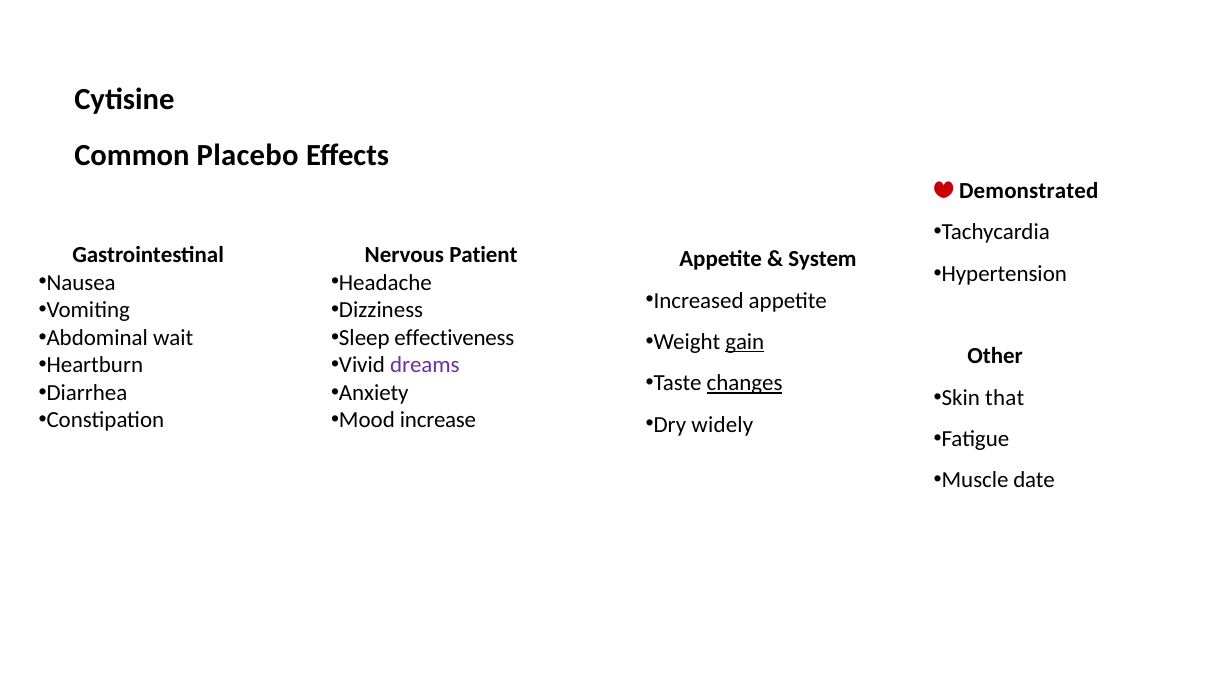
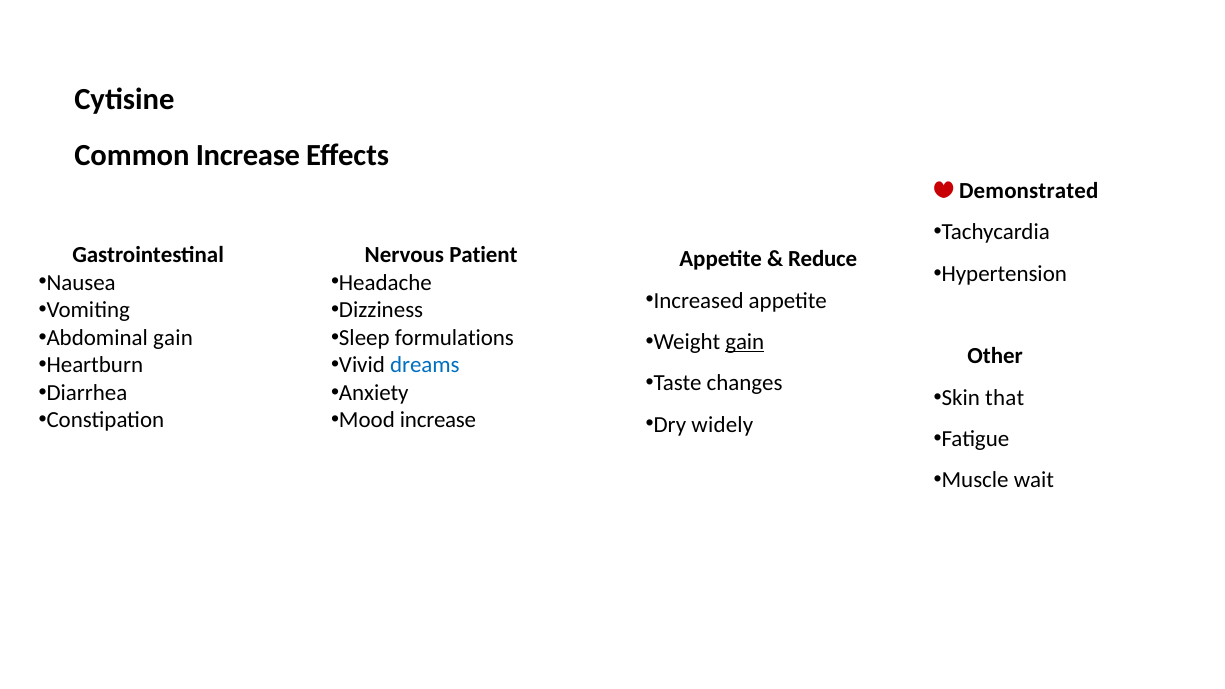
Common Placebo: Placebo -> Increase (248, 155)
System: System -> Reduce (823, 259)
Abdominal wait: wait -> gain (173, 338)
effectiveness: effectiveness -> formulations (454, 338)
dreams colour: purple -> blue (425, 365)
changes underline: present -> none (745, 383)
date: date -> wait (1034, 480)
